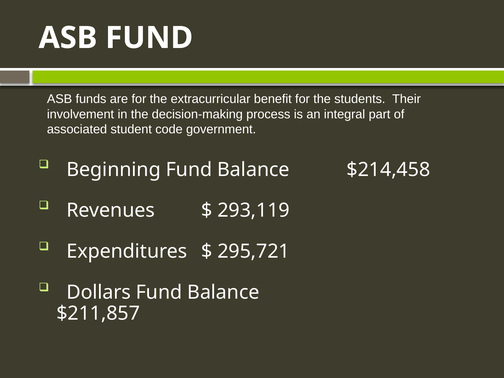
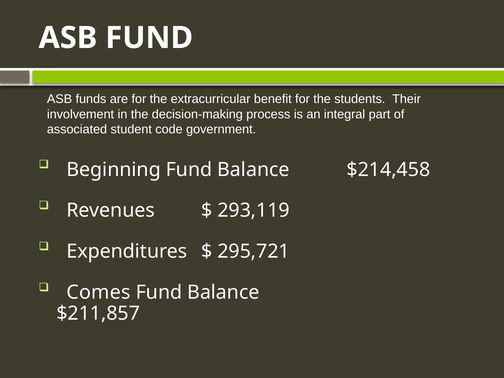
Dollars: Dollars -> Comes (99, 292)
